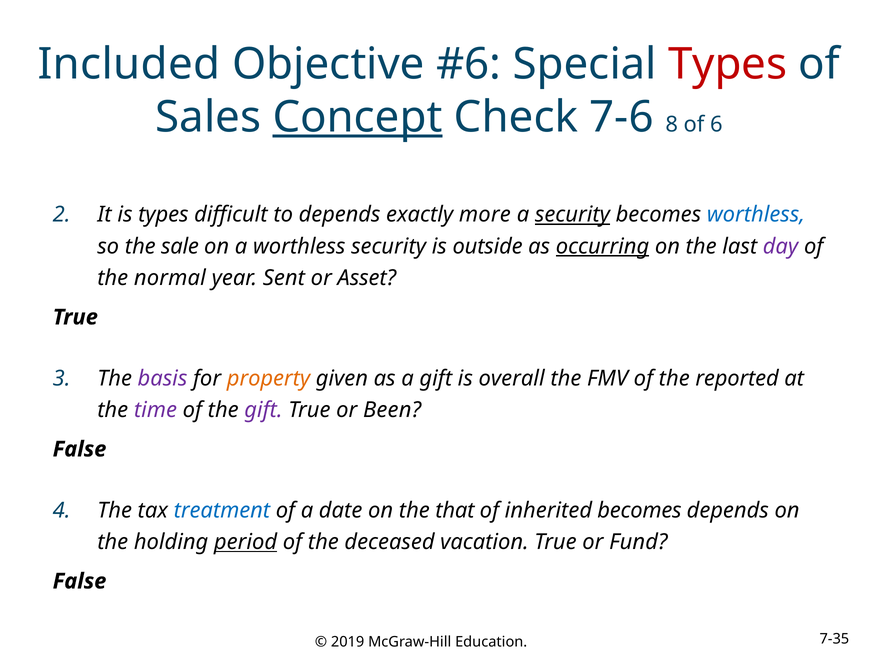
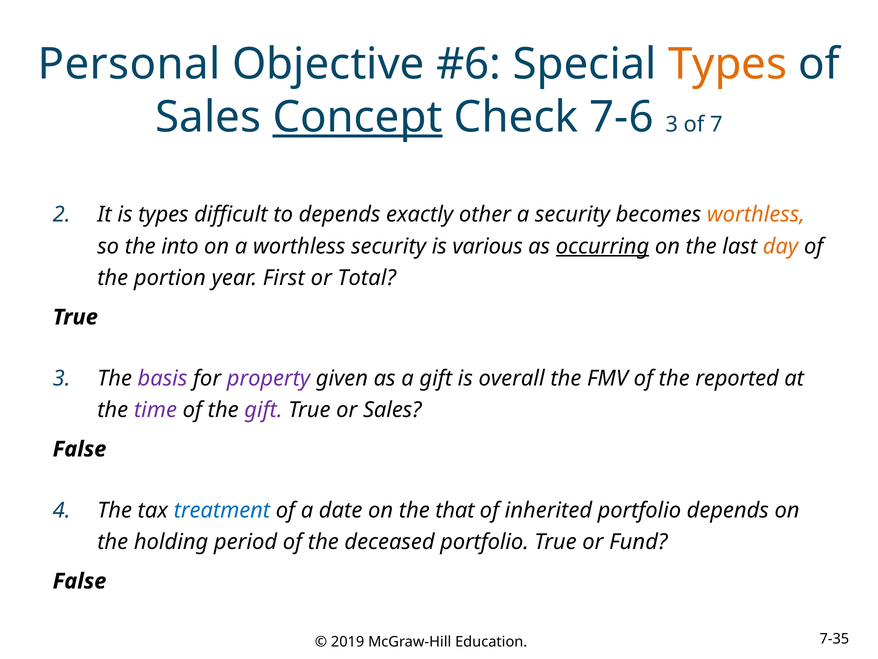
Included: Included -> Personal (129, 64)
Types colour: red -> orange (728, 64)
7-6 8: 8 -> 3 (672, 124)
6: 6 -> 7 (716, 124)
more: more -> other (485, 215)
security underline: present -> none (572, 215)
worthless colour: blue -> orange (756, 215)
sale: sale -> into (180, 246)
outside: outside -> various (488, 246)
day colour: purple -> orange (780, 246)
normal: normal -> portion (170, 278)
Sent: Sent -> First (284, 278)
Asset: Asset -> Total (367, 278)
property colour: orange -> purple (268, 378)
or Been: Been -> Sales (392, 410)
inherited becomes: becomes -> portfolio (639, 510)
period underline: present -> none (246, 542)
deceased vacation: vacation -> portfolio (485, 542)
